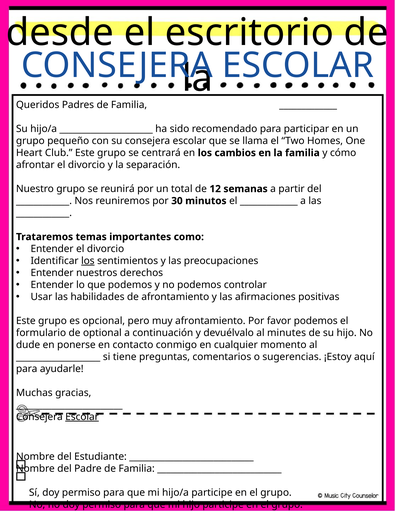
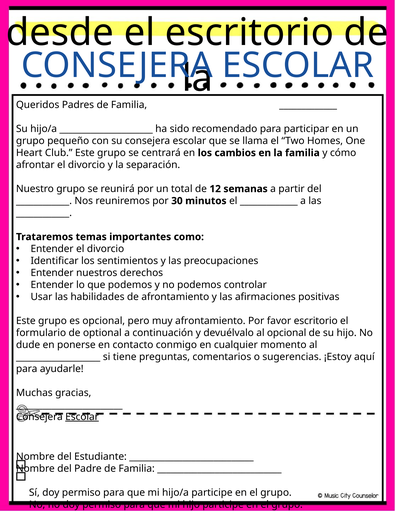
los underline: present -> none (88, 261)
favor podemos: podemos -> escritorio (316, 321)
al minutes: minutes -> opcional (287, 333)
